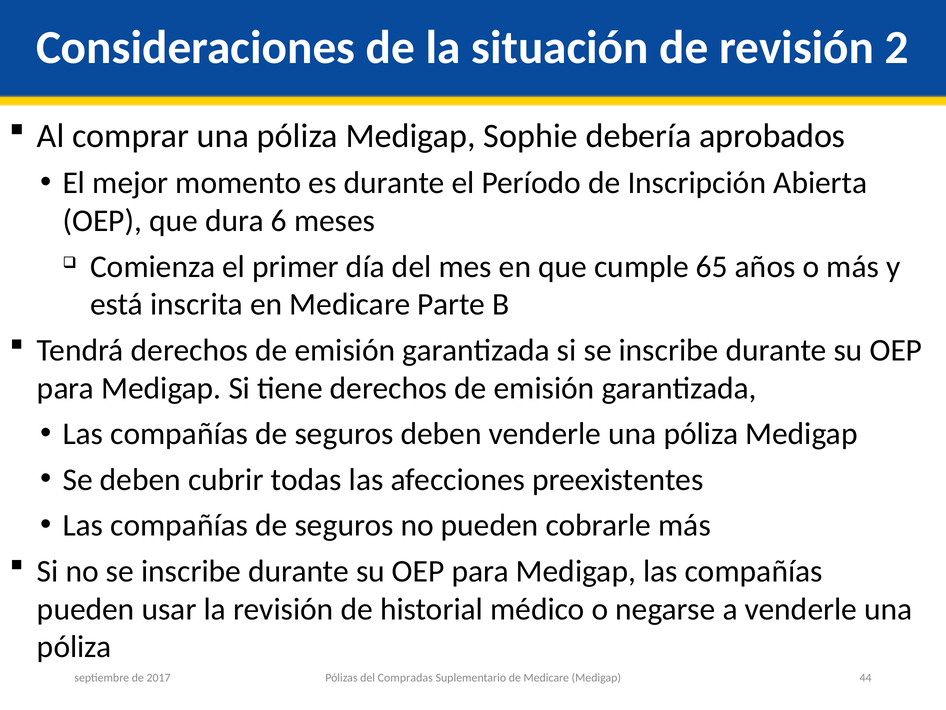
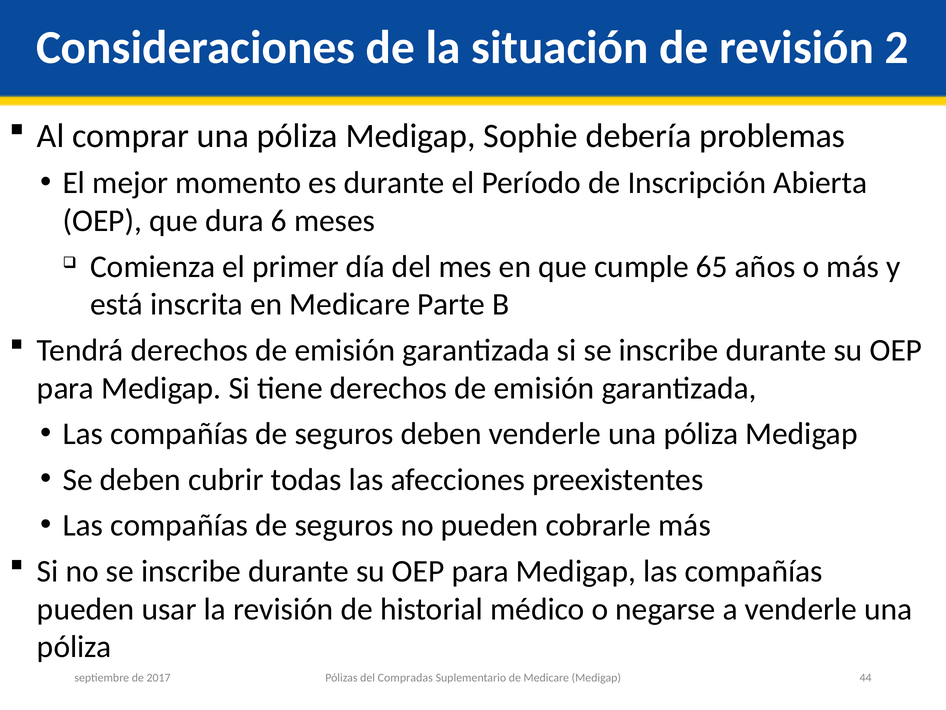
aprobados: aprobados -> problemas (772, 136)
